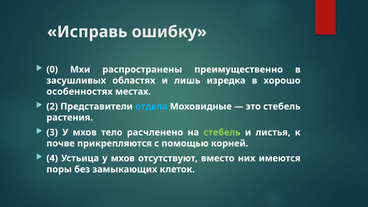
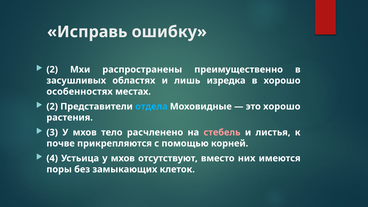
0: 0 -> 2 (52, 70)
это стебель: стебель -> хорошо (282, 106)
стебель colour: light green -> pink (222, 132)
